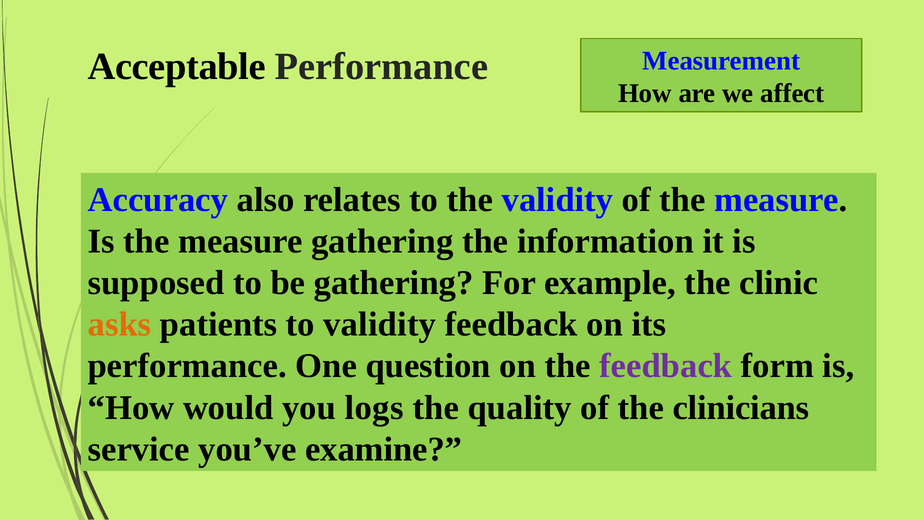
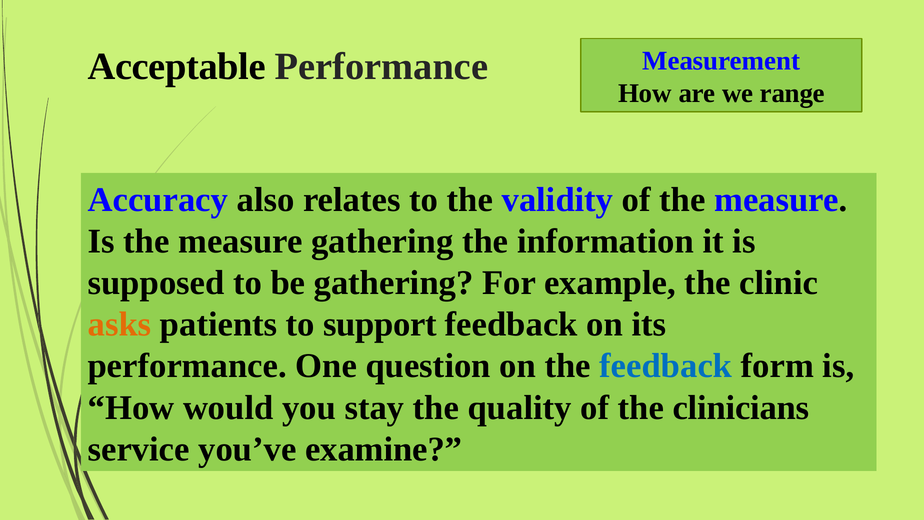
affect: affect -> range (792, 93)
to validity: validity -> support (380, 324)
feedback colour: purple -> blue (666, 366)
logs: logs -> stay (374, 407)
